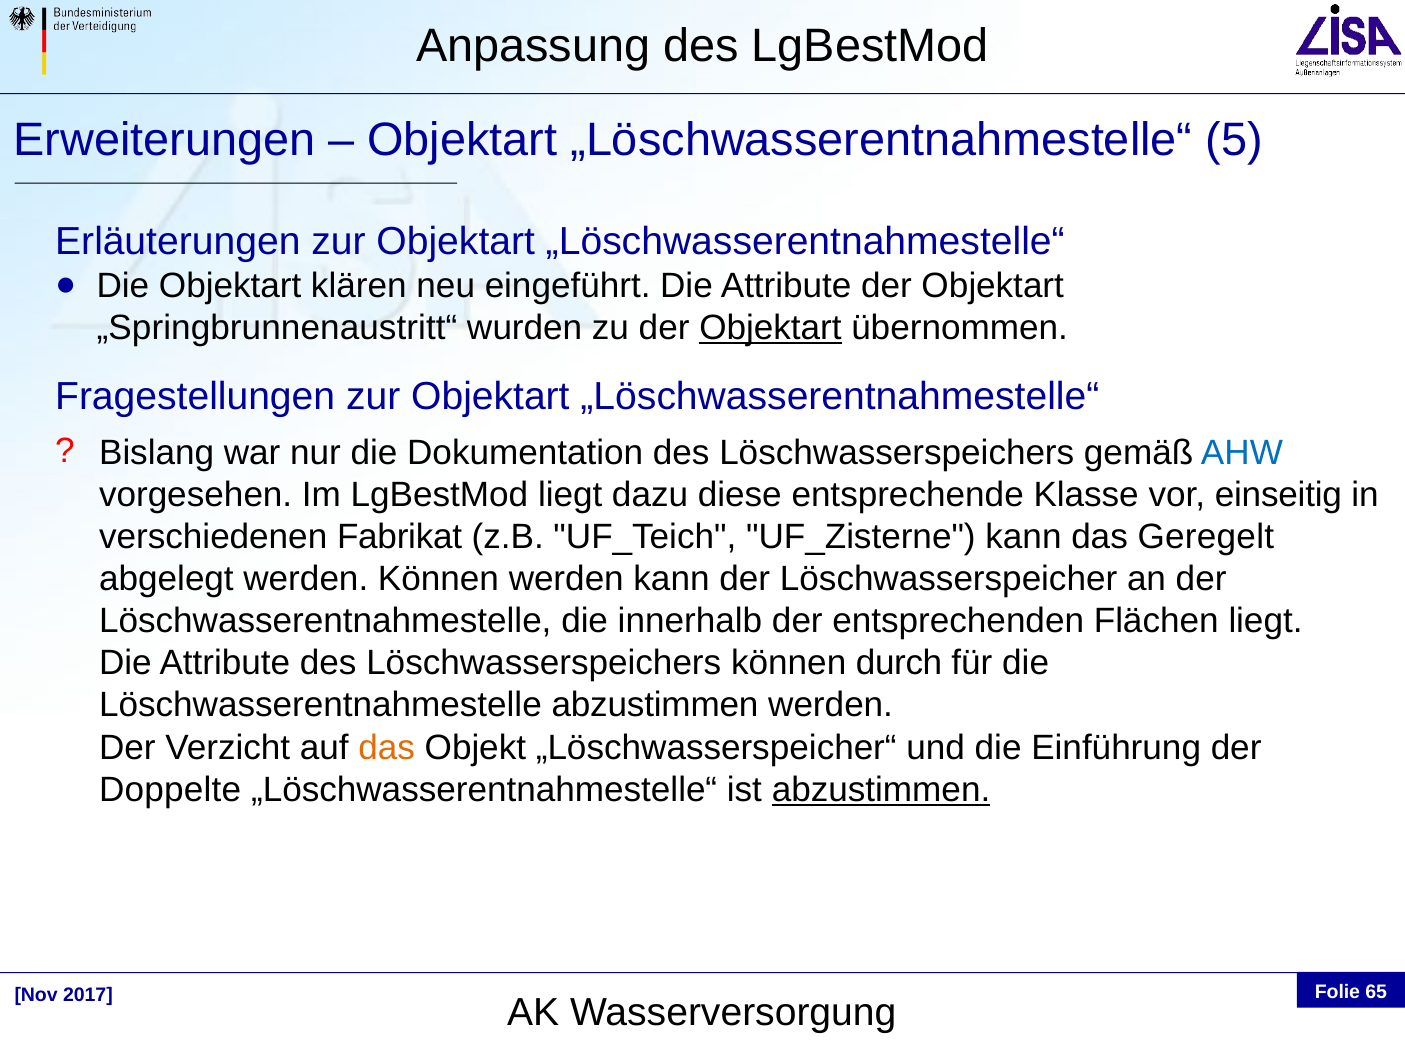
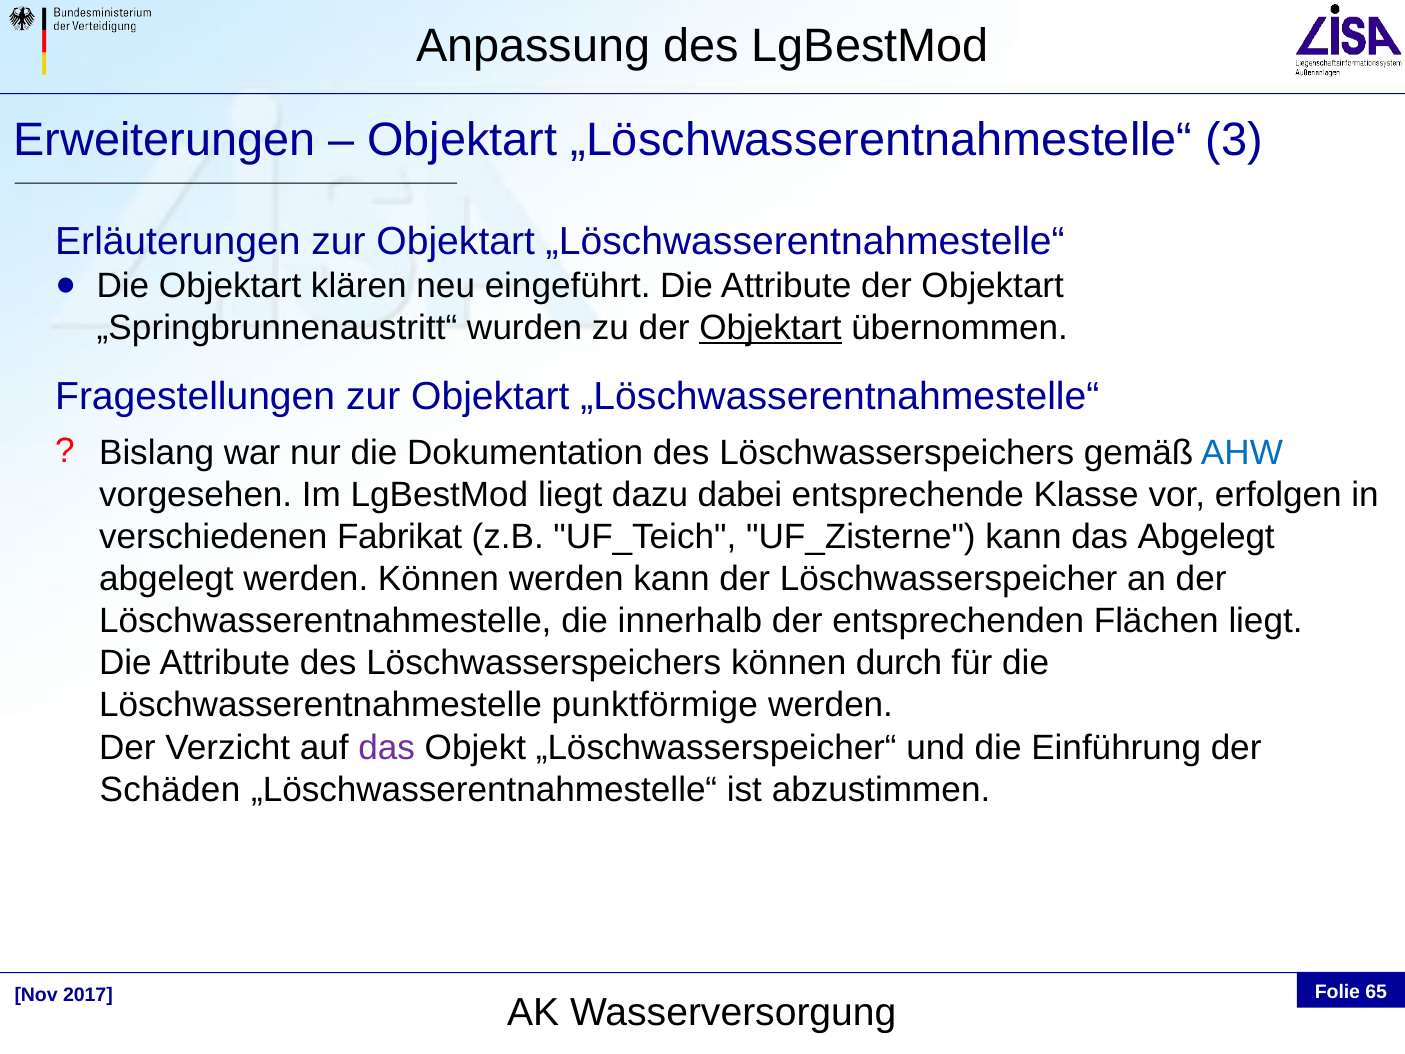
5: 5 -> 3 (1234, 140)
diese: diese -> dabei (740, 494)
einseitig: einseitig -> erfolgen (1278, 494)
das Geregelt: Geregelt -> Abgelegt (1206, 537)
Löschwasserentnahmestelle abzustimmen: abzustimmen -> punktförmige (655, 705)
das colour: orange -> purple (387, 747)
Doppelte: Doppelte -> Schäden (170, 790)
abzustimmen underline: present -> none (881, 790)
